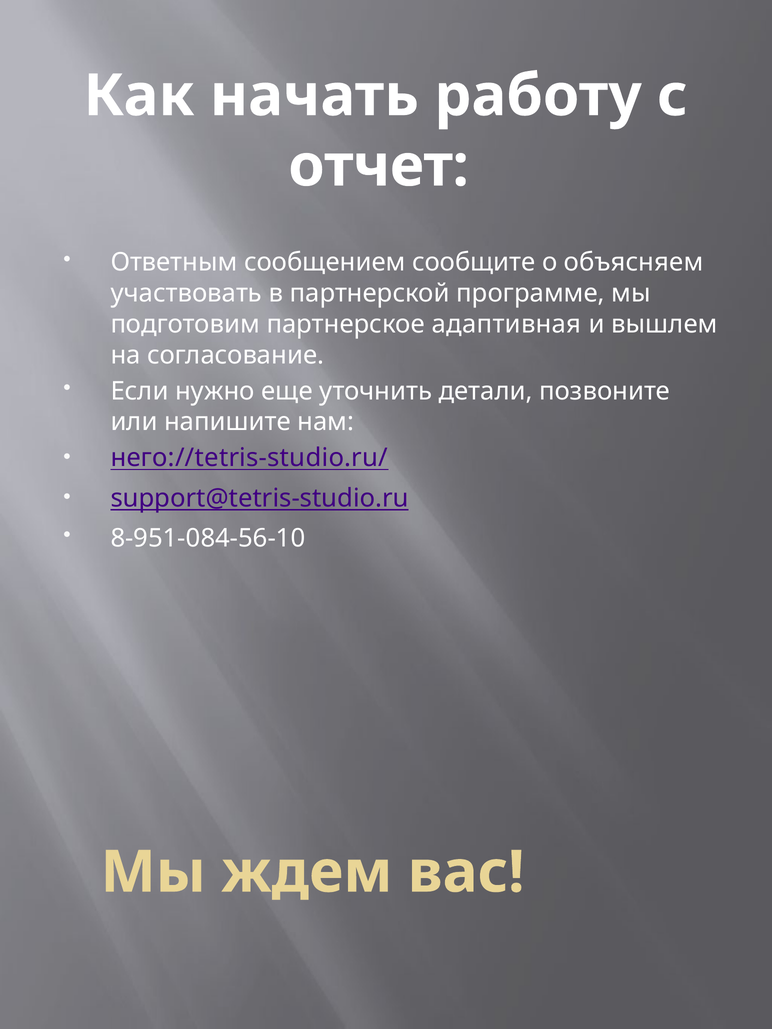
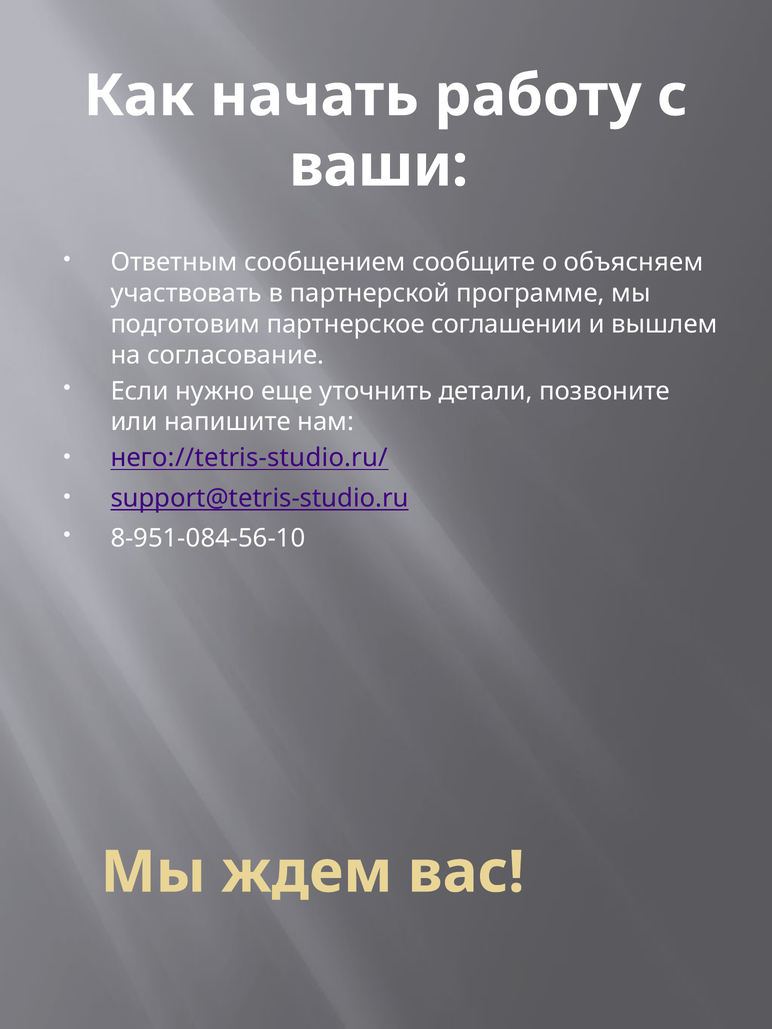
отчет: отчет -> ваши (379, 166)
адаптивная: адаптивная -> соглашении (507, 324)
